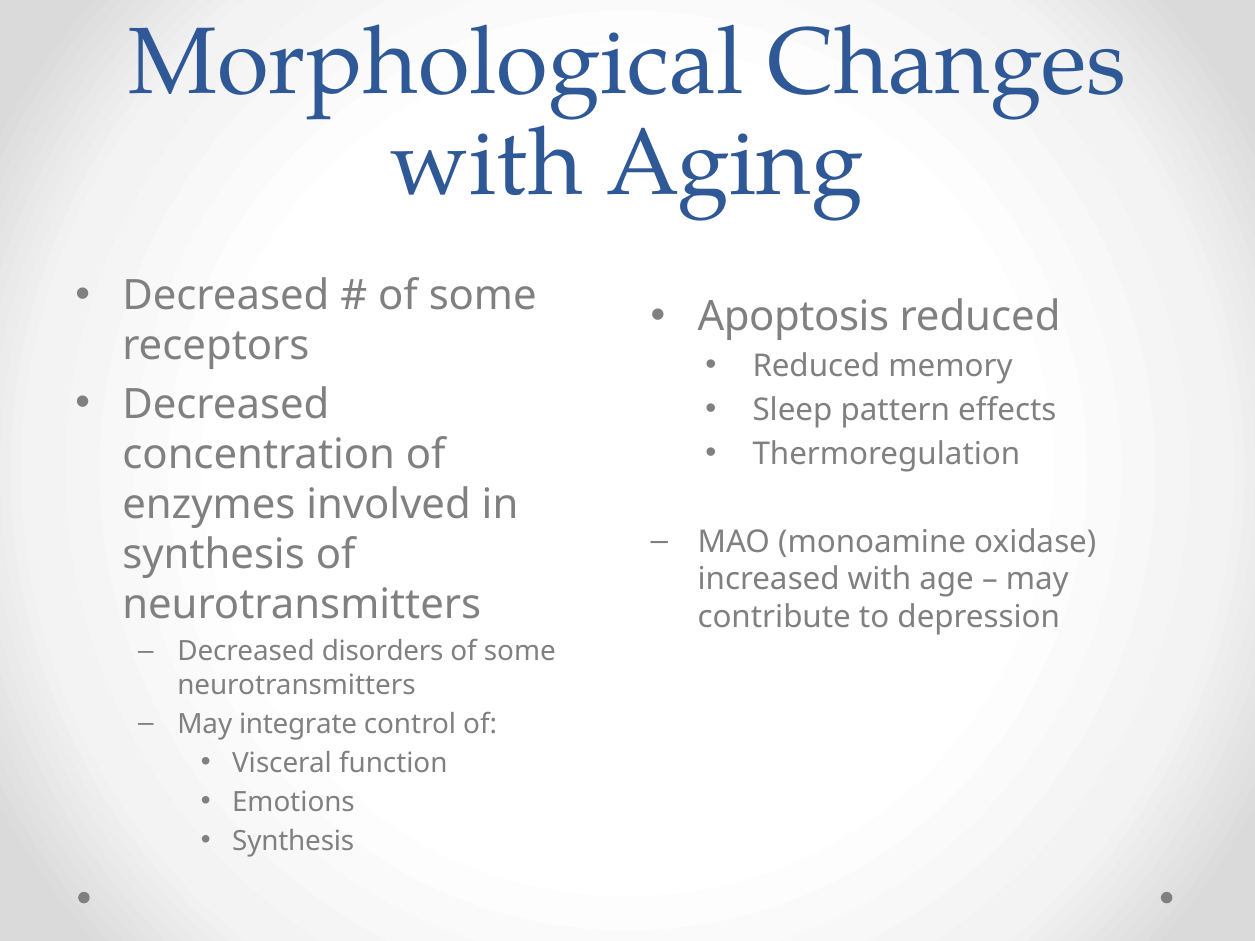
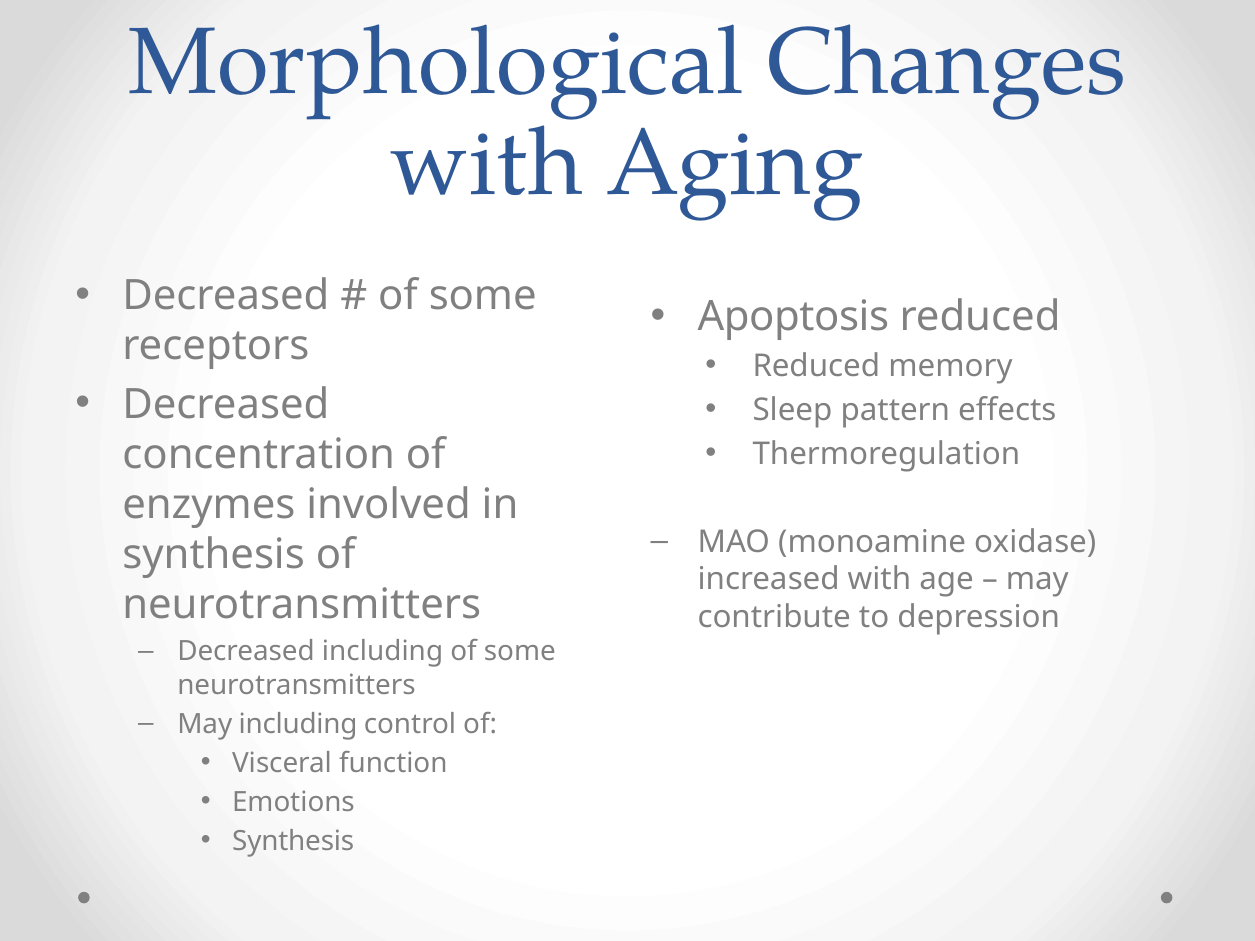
Decreased disorders: disorders -> including (383, 652)
May integrate: integrate -> including (298, 724)
